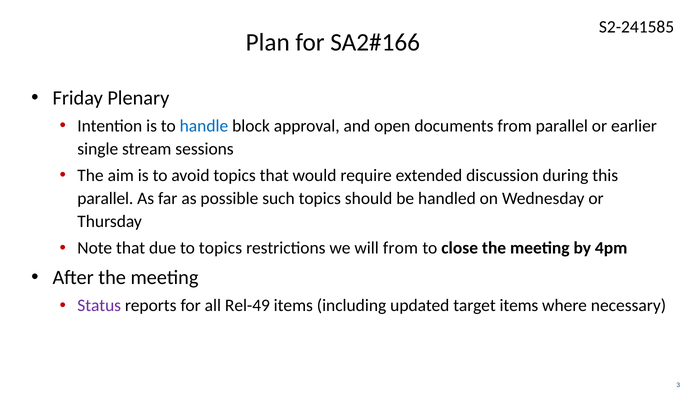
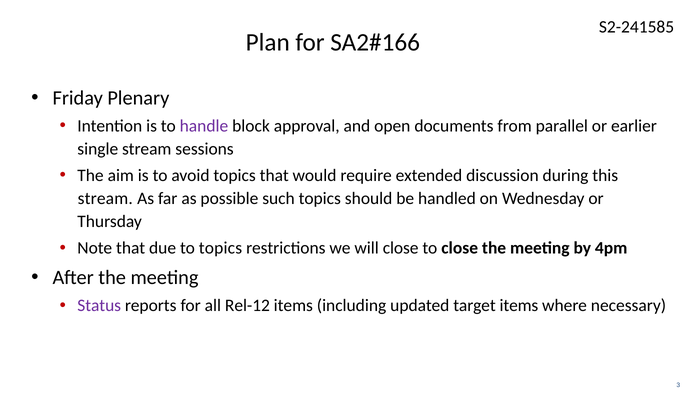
handle colour: blue -> purple (204, 126)
parallel: parallel -> stream (105, 198)
will from: from -> close (401, 248)
Rel-49: Rel-49 -> Rel-12 (247, 305)
